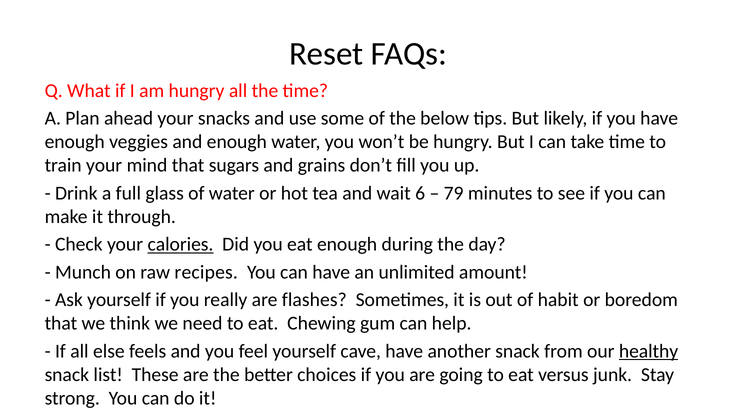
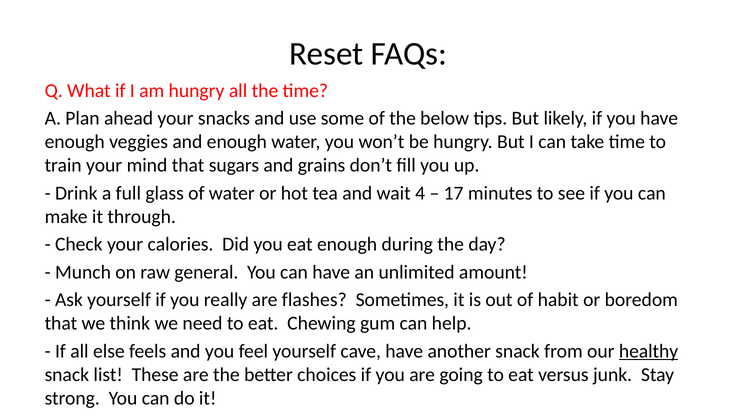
6: 6 -> 4 (420, 193)
79: 79 -> 17 (454, 193)
calories underline: present -> none (180, 244)
recipes: recipes -> general (206, 272)
